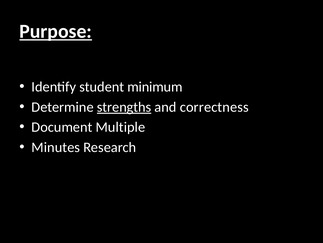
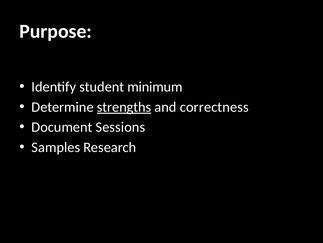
Purpose underline: present -> none (56, 31)
Multiple: Multiple -> Sessions (120, 127)
Minutes: Minutes -> Samples (56, 147)
